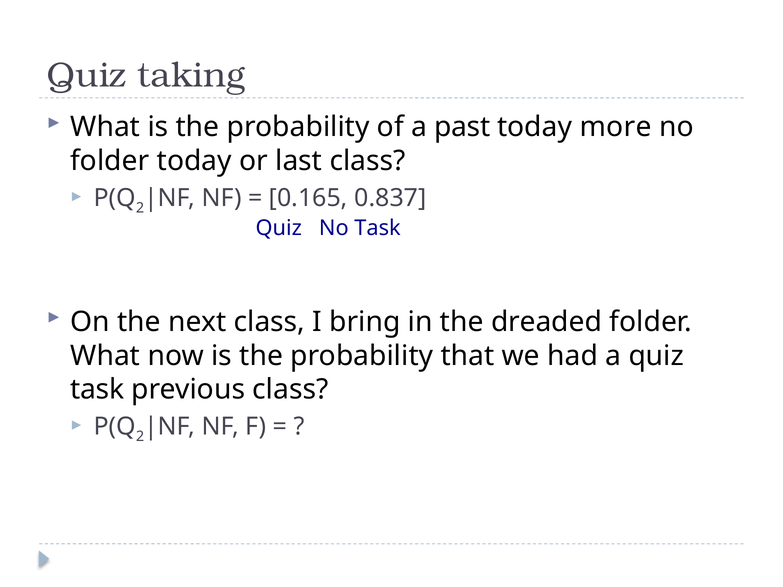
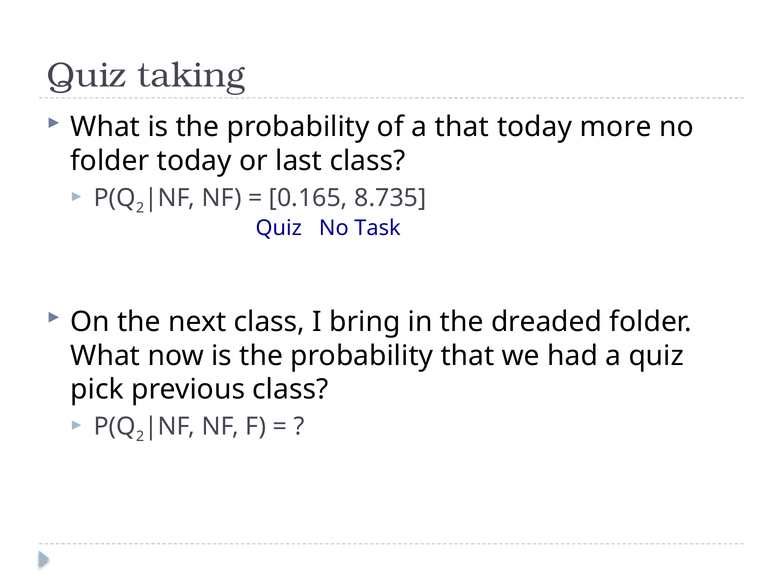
a past: past -> that (462, 127)
0.837: 0.837 -> 8.735 (390, 198)
task: task -> pick (97, 390)
